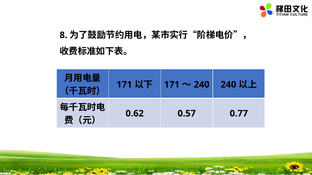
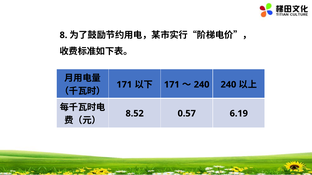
0.62: 0.62 -> 8.52 (135, 114)
0.77: 0.77 -> 6.19 (239, 114)
